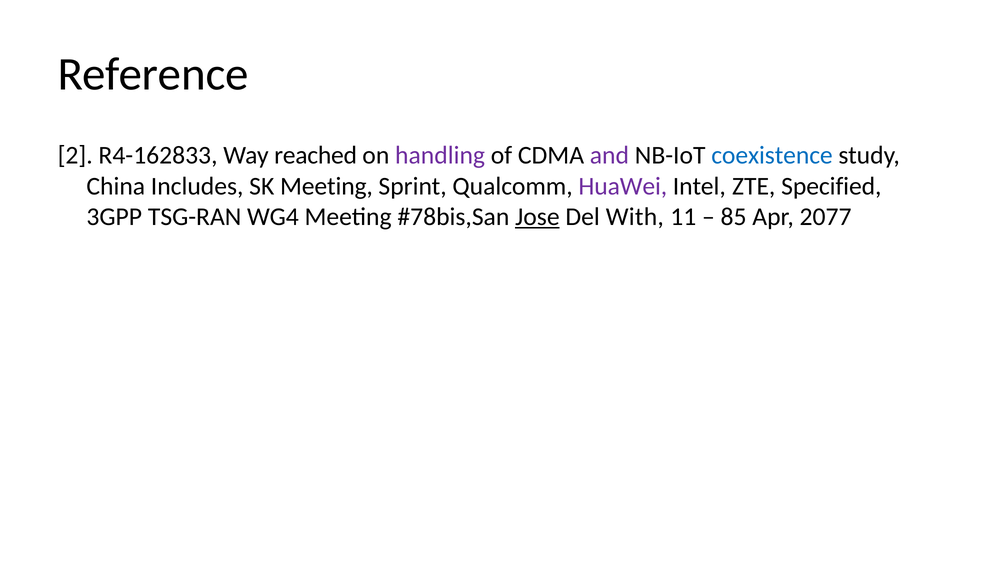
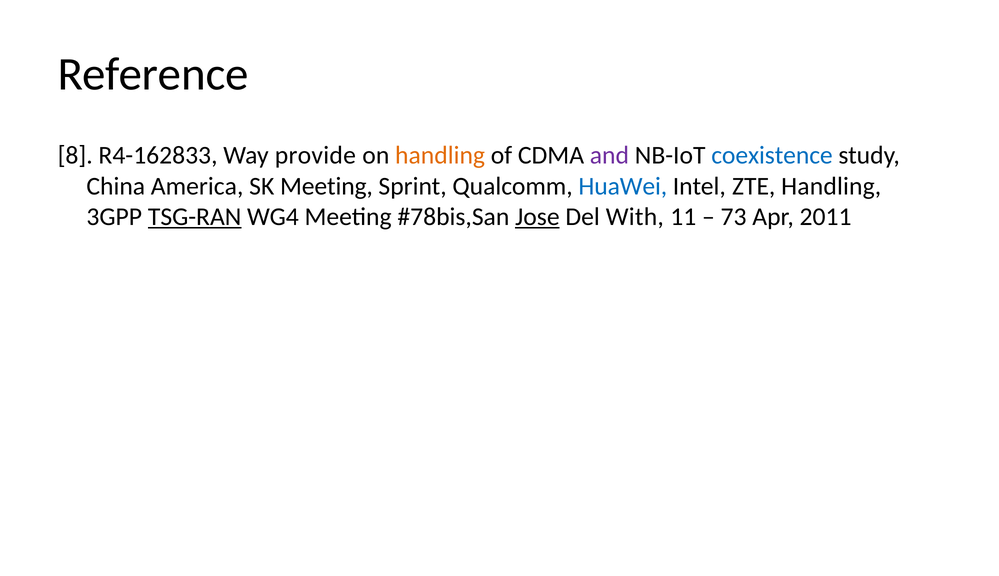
2: 2 -> 8 (75, 156)
reached: reached -> provide (315, 156)
handling colour: purple -> orange (440, 156)
Includes: Includes -> America (197, 186)
HuaWei colour: purple -> blue (623, 186)
ZTE Specified: Specified -> Handling (831, 186)
TSG-RAN underline: none -> present (195, 217)
85: 85 -> 73 (734, 217)
2077: 2077 -> 2011 (826, 217)
